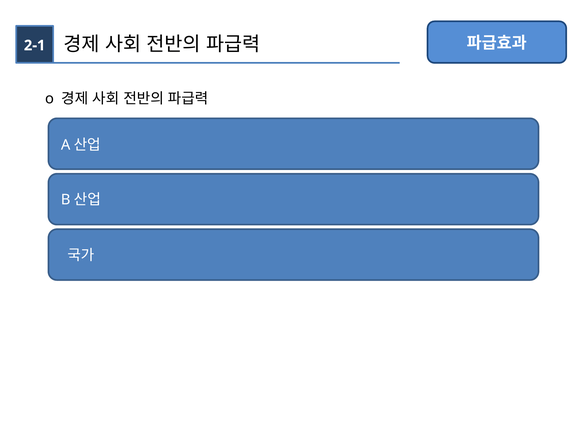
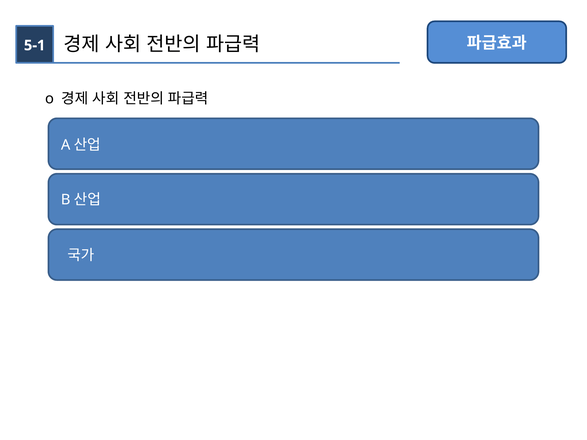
2-1: 2-1 -> 5-1 (35, 45)
